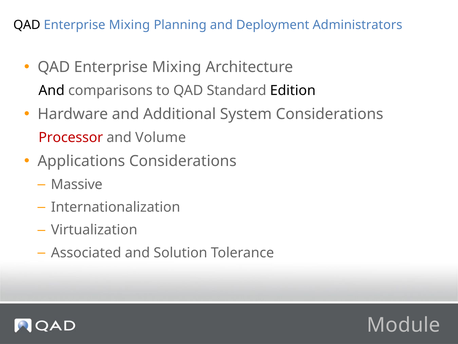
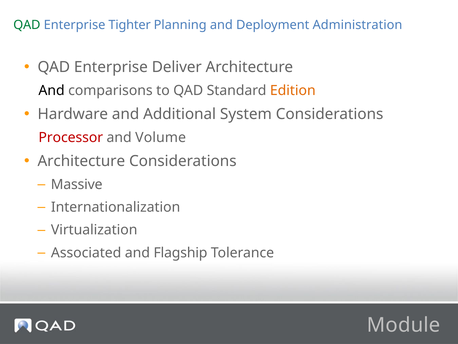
QAD colour: black -> green (27, 25)
Mixing: Mixing -> Tighter (130, 25)
Administrators: Administrators -> Administration (357, 25)
Mixing: Mixing -> Deliver (177, 67)
Edition colour: black -> orange (293, 90)
Applications: Applications -> Architecture (81, 161)
Solution: Solution -> Flagship (180, 252)
